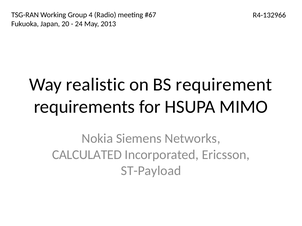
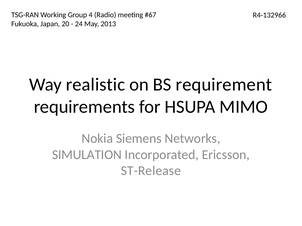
CALCULATED: CALCULATED -> SIMULATION (87, 155)
ST-Payload: ST-Payload -> ST-Release (151, 171)
